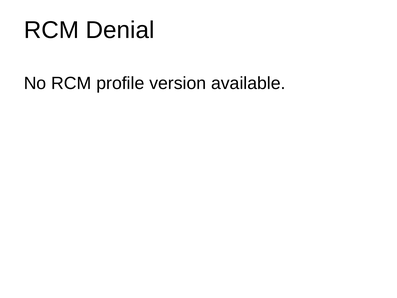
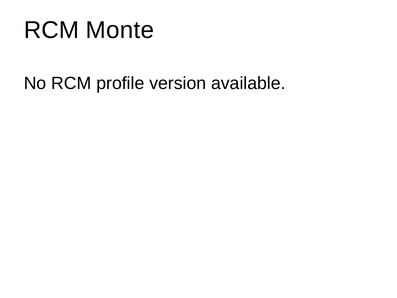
Denial: Denial -> Monte (120, 30)
